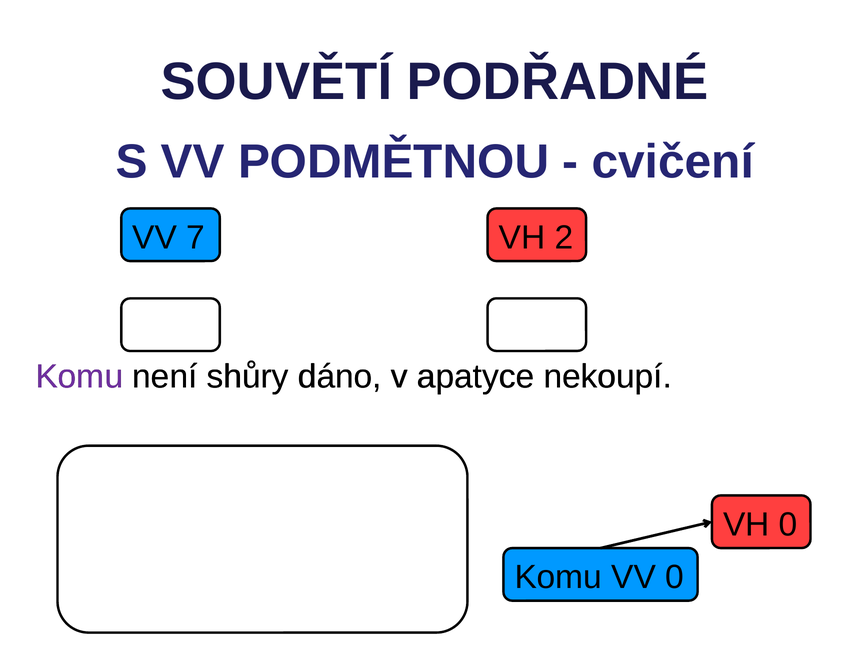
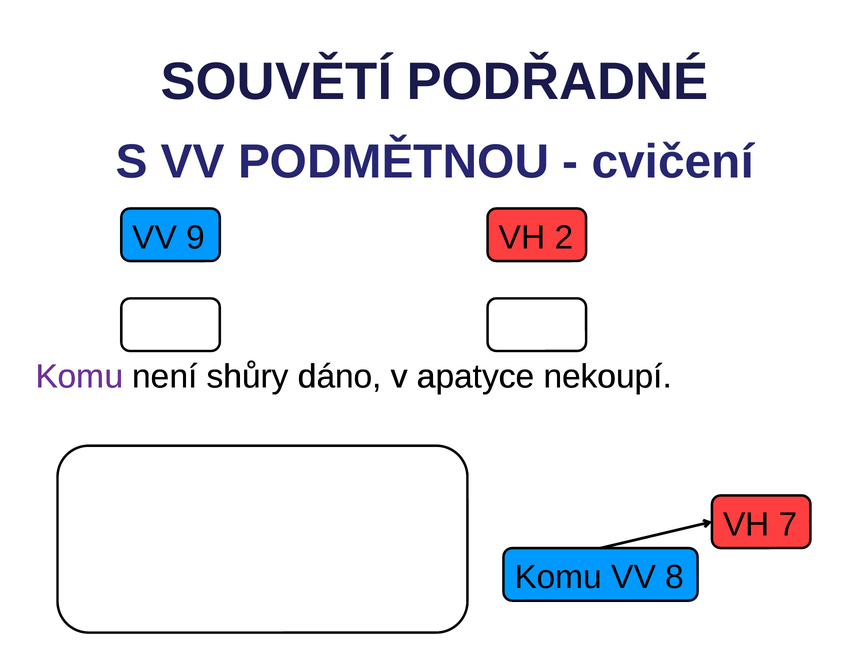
7: 7 -> 9 (196, 238)
VH 0: 0 -> 7 (788, 525)
VV 0: 0 -> 8 (675, 578)
